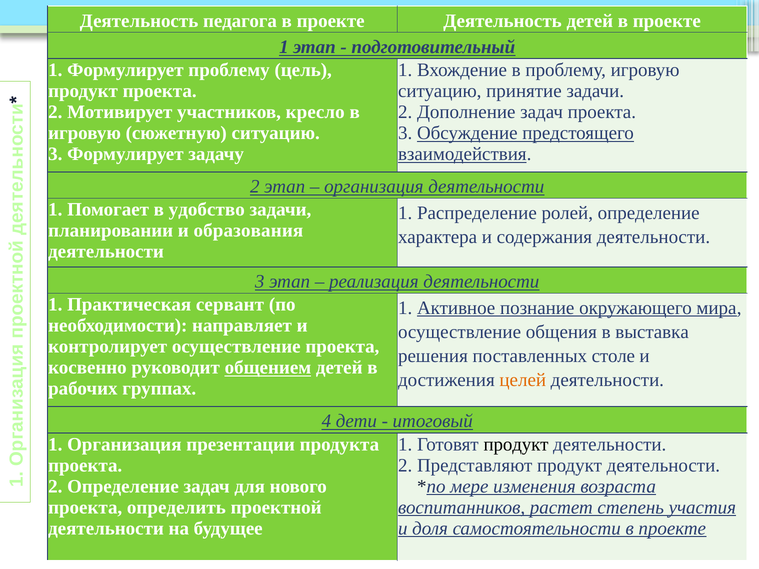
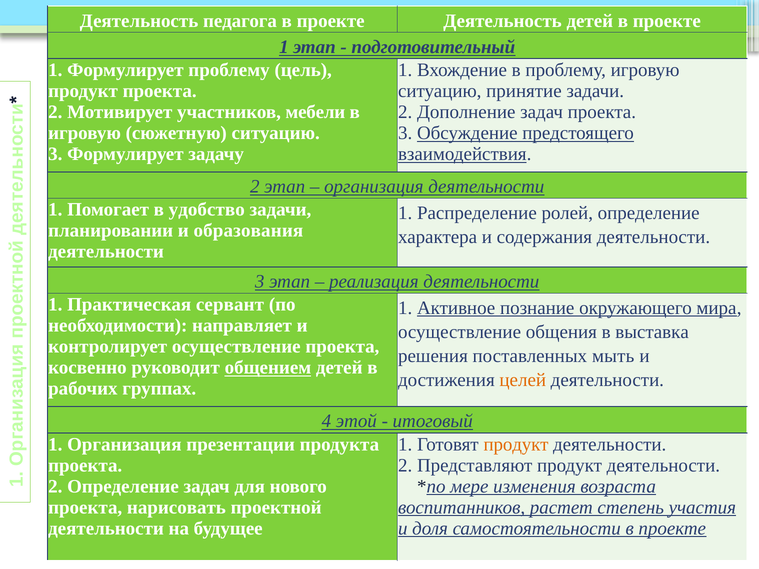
кресло: кресло -> мебели (315, 112)
столе: столе -> мыть (613, 356)
дети: дети -> этой (356, 421)
продукт colour: black -> orange (516, 445)
определить: определить -> нарисовать (176, 508)
